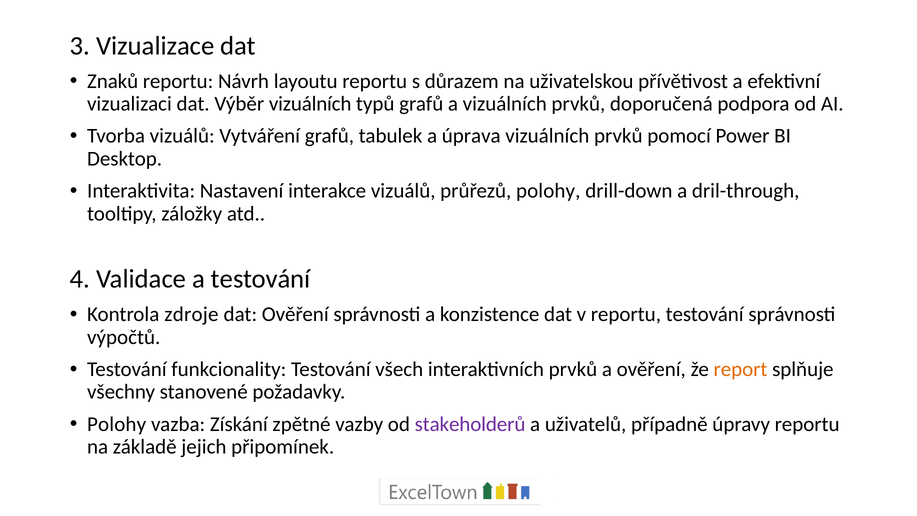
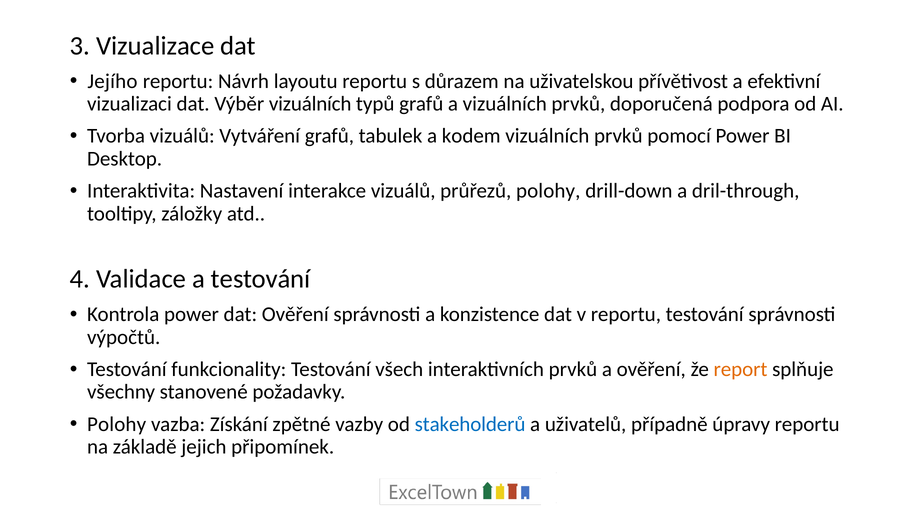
Znaků: Znaků -> Jejího (112, 81)
úprava: úprava -> kodem (471, 136)
Kontrola zdroje: zdroje -> power (191, 314)
stakeholderů colour: purple -> blue (470, 424)
